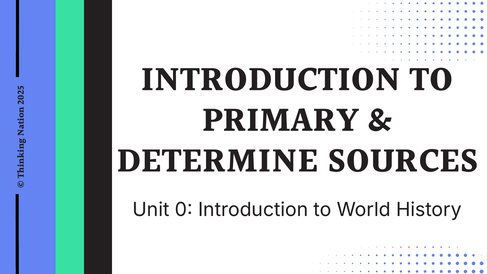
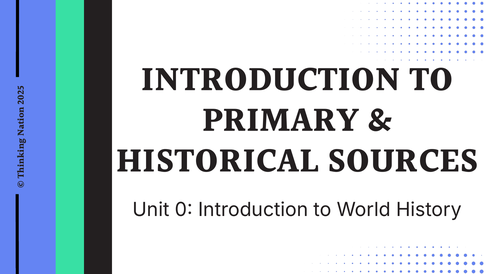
DETERMINE: DETERMINE -> HISTORICAL (218, 162)
